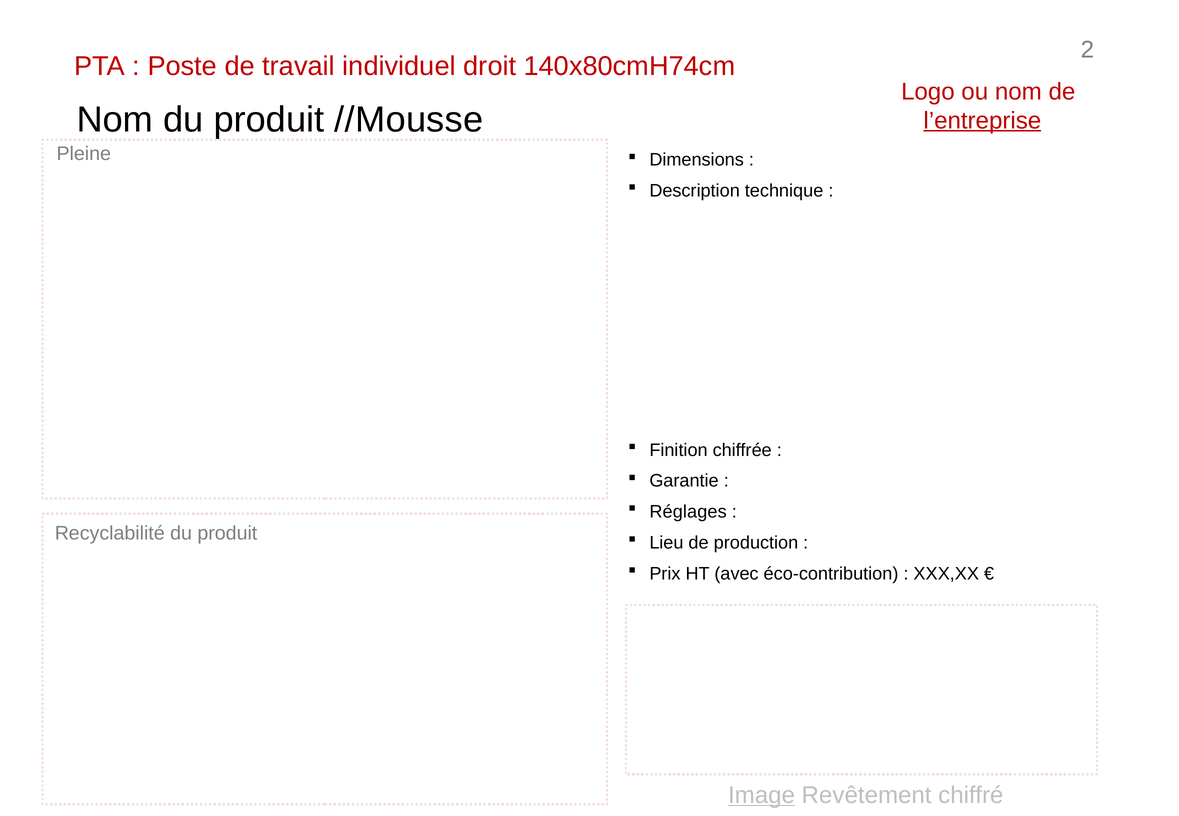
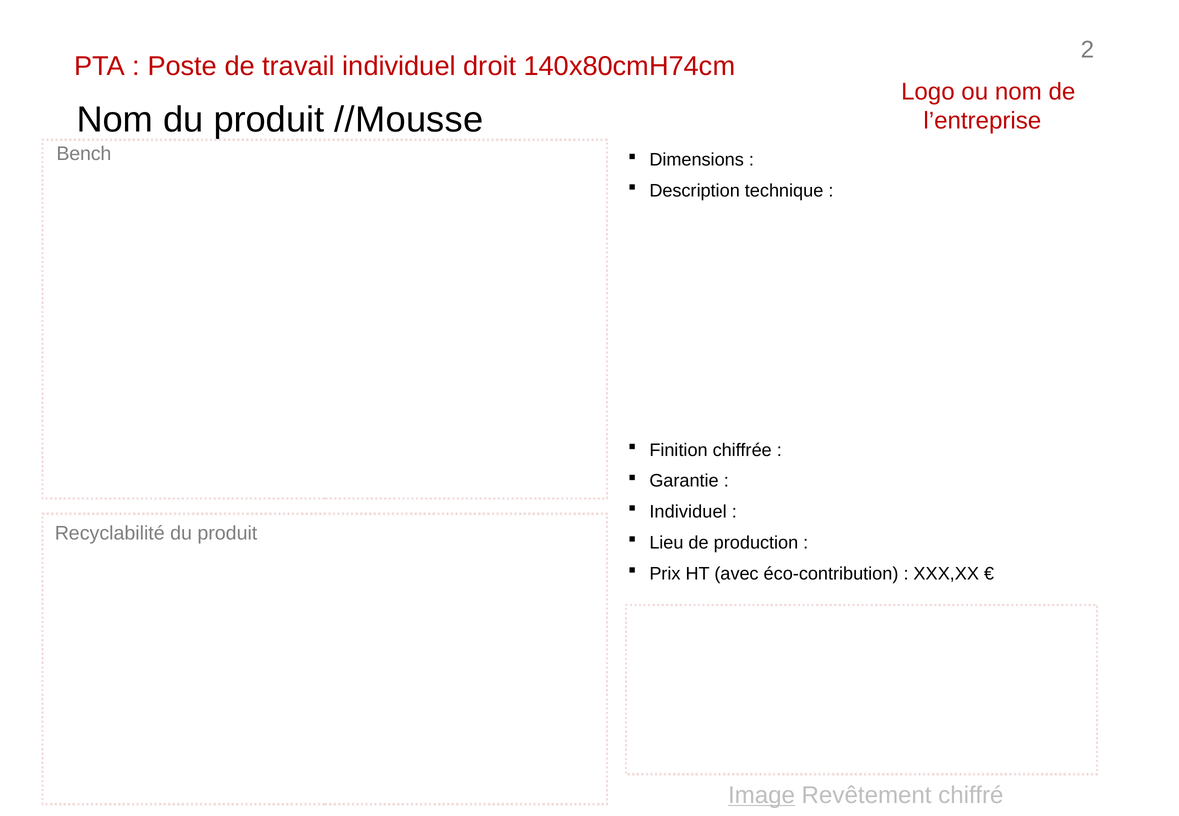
l’entreprise underline: present -> none (982, 121)
Pleine: Pleine -> Bench (84, 154)
Réglages: Réglages -> Individuel (688, 512)
